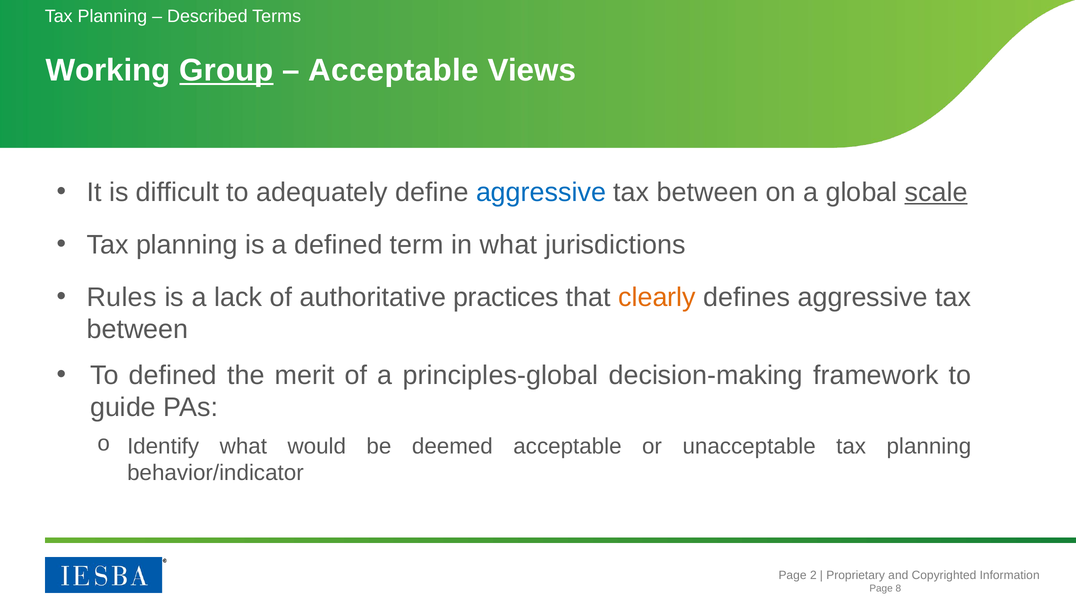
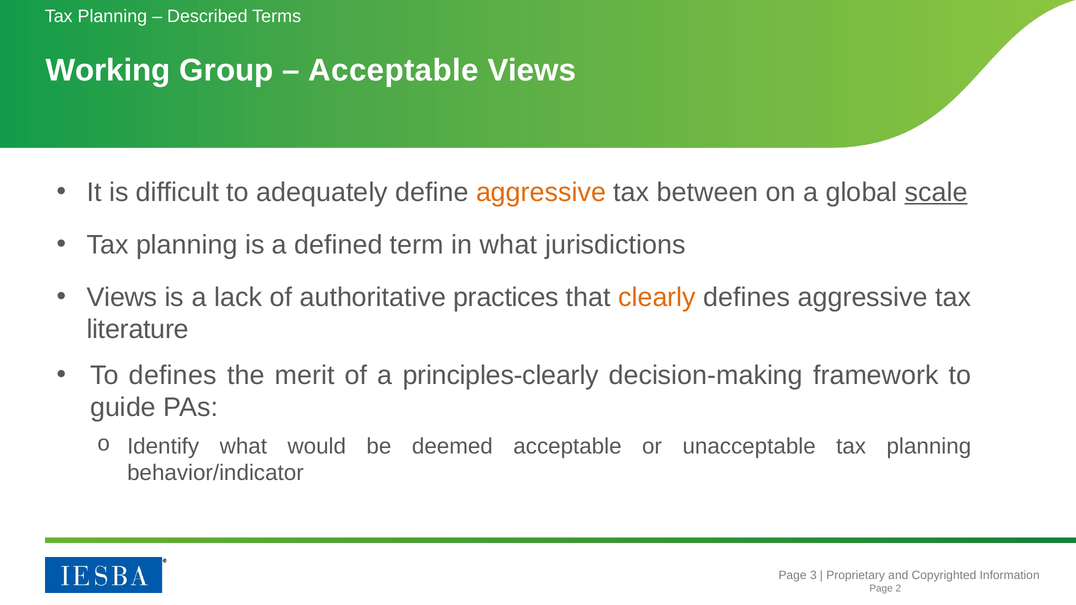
Group underline: present -> none (226, 70)
aggressive colour: blue -> orange (541, 192)
Rules: Rules -> Views (122, 297)
between: between -> literature (138, 330)
To defined: defined -> defines (173, 375)
principles-global: principles-global -> principles-clearly (501, 375)
2: 2 -> 3 (813, 576)
8: 8 -> 2 (898, 589)
